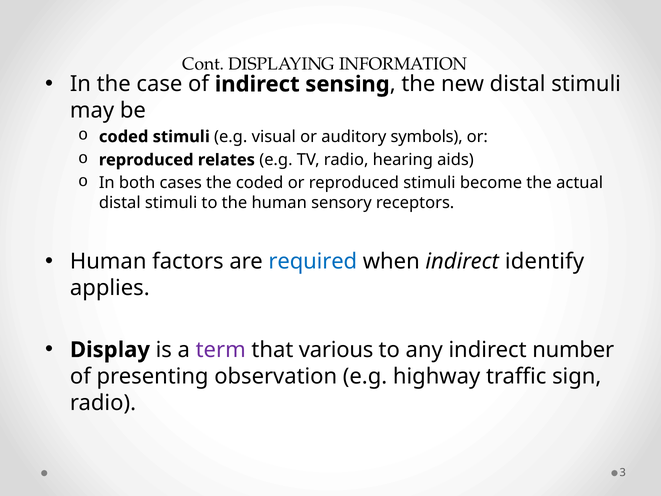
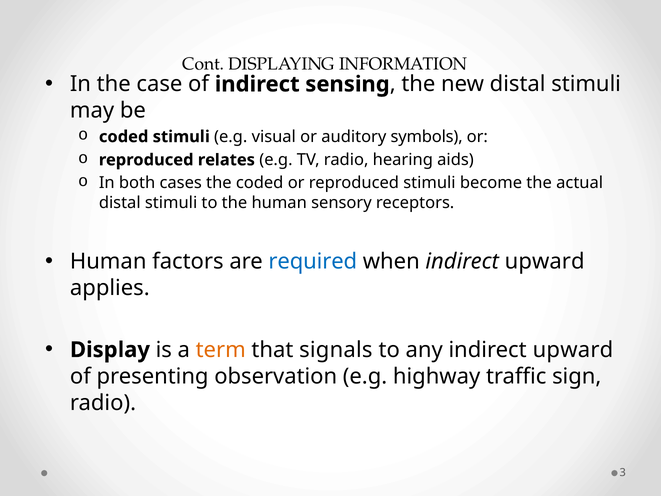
when indirect identify: identify -> upward (545, 262)
term colour: purple -> orange (221, 350)
various: various -> signals (336, 350)
any indirect number: number -> upward (573, 350)
